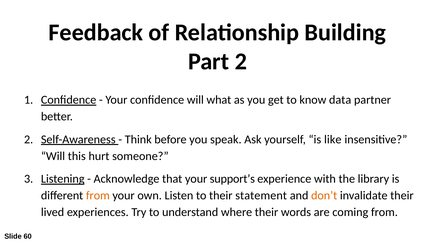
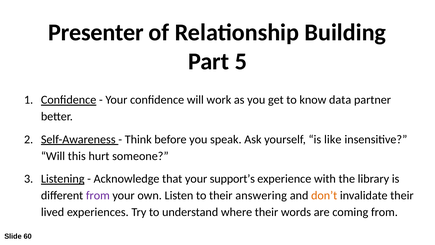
Feedback: Feedback -> Presenter (96, 32)
Part 2: 2 -> 5 (241, 61)
what: what -> work (219, 100)
from colour: orange -> purple (98, 195)
statement: statement -> answering (261, 195)
